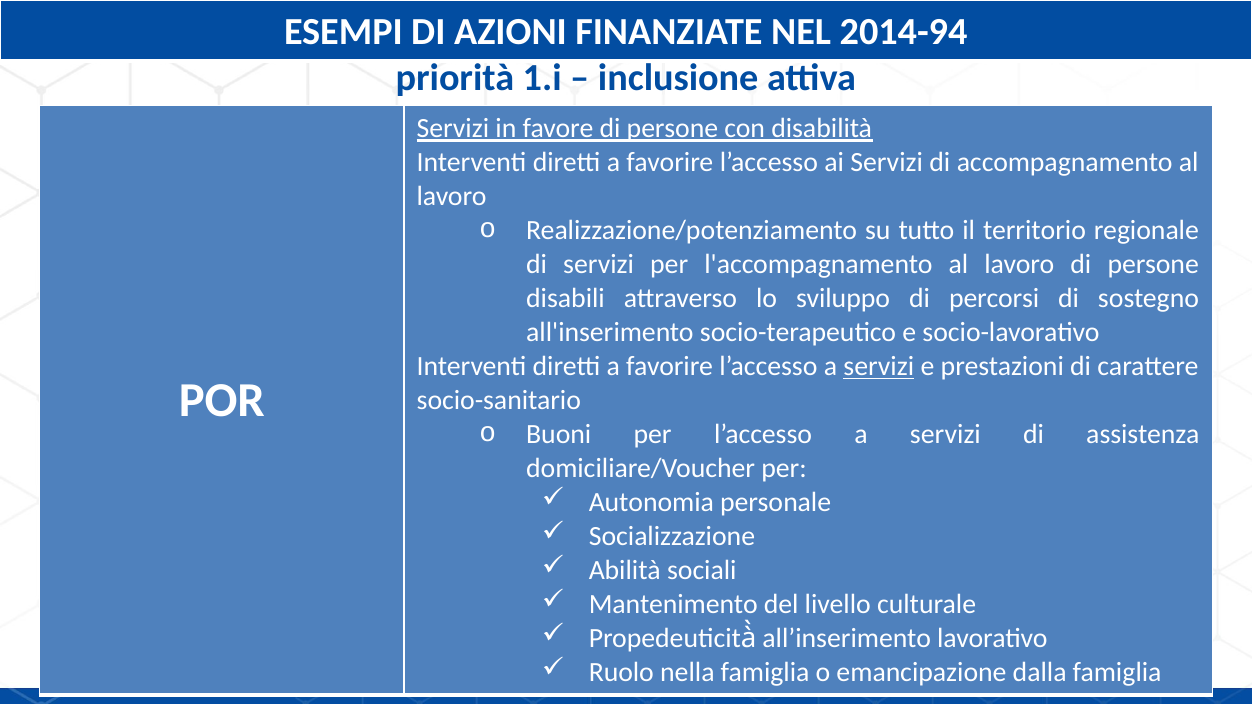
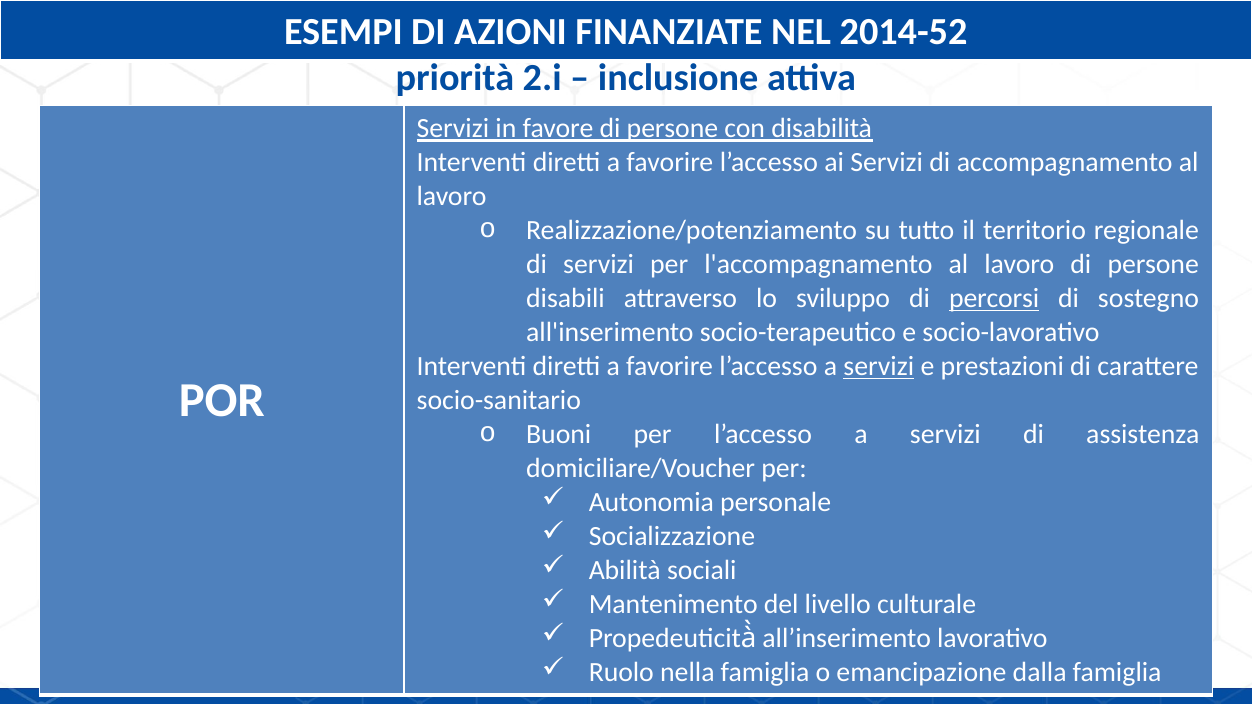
2014-94: 2014-94 -> 2014-52 (904, 32)
1.i: 1.i -> 2.i (542, 78)
percorsi underline: none -> present (994, 299)
